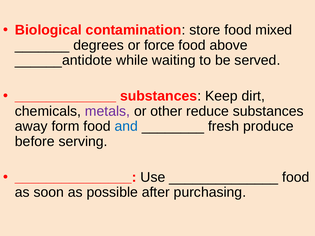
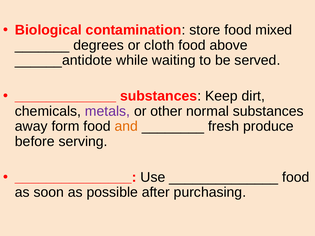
force: force -> cloth (159, 45)
reduce: reduce -> normal (208, 111)
and colour: blue -> orange (126, 126)
